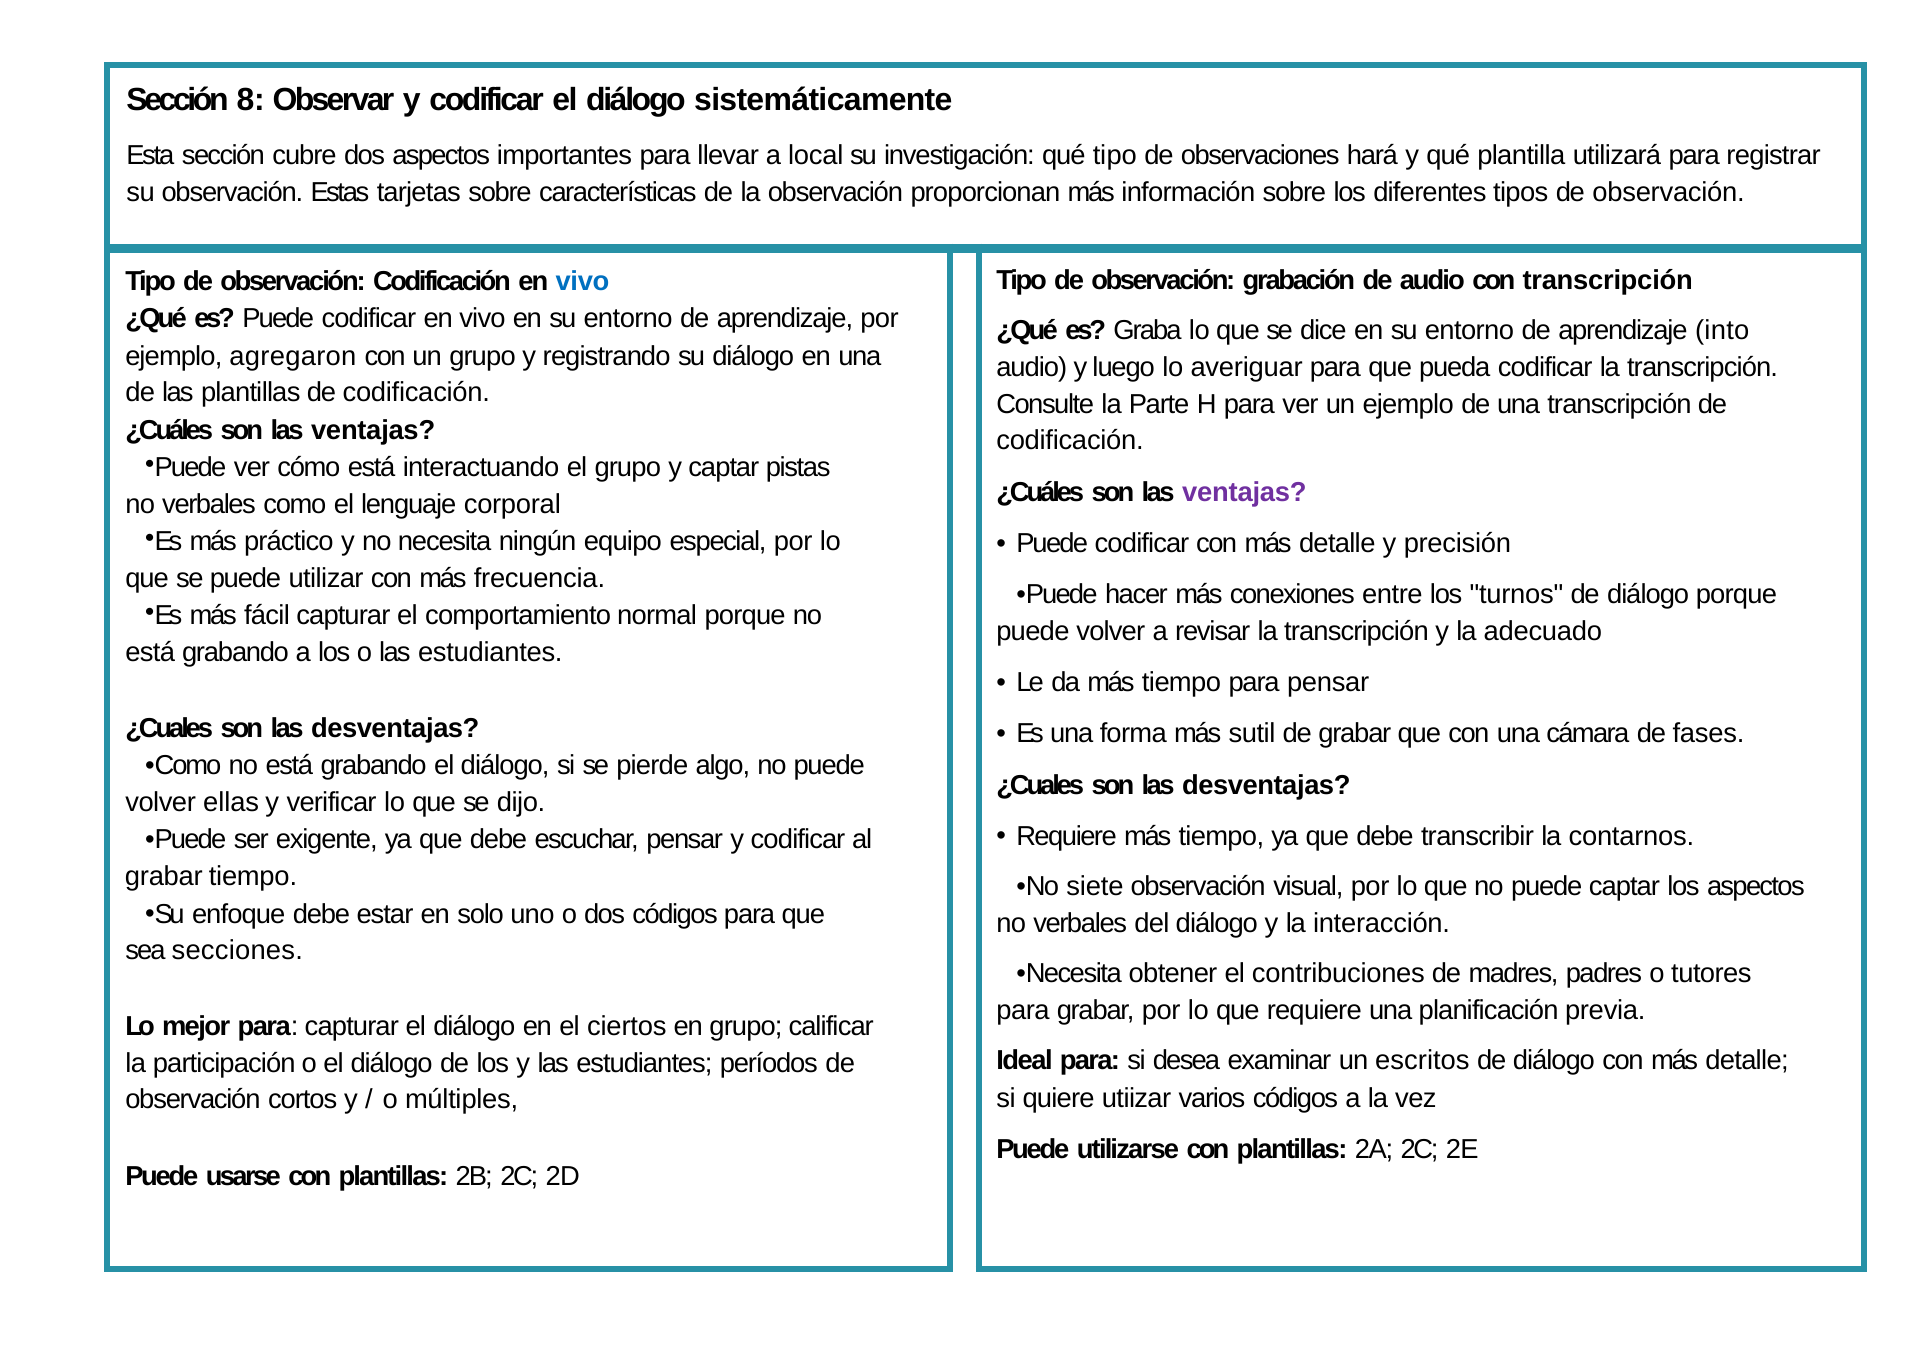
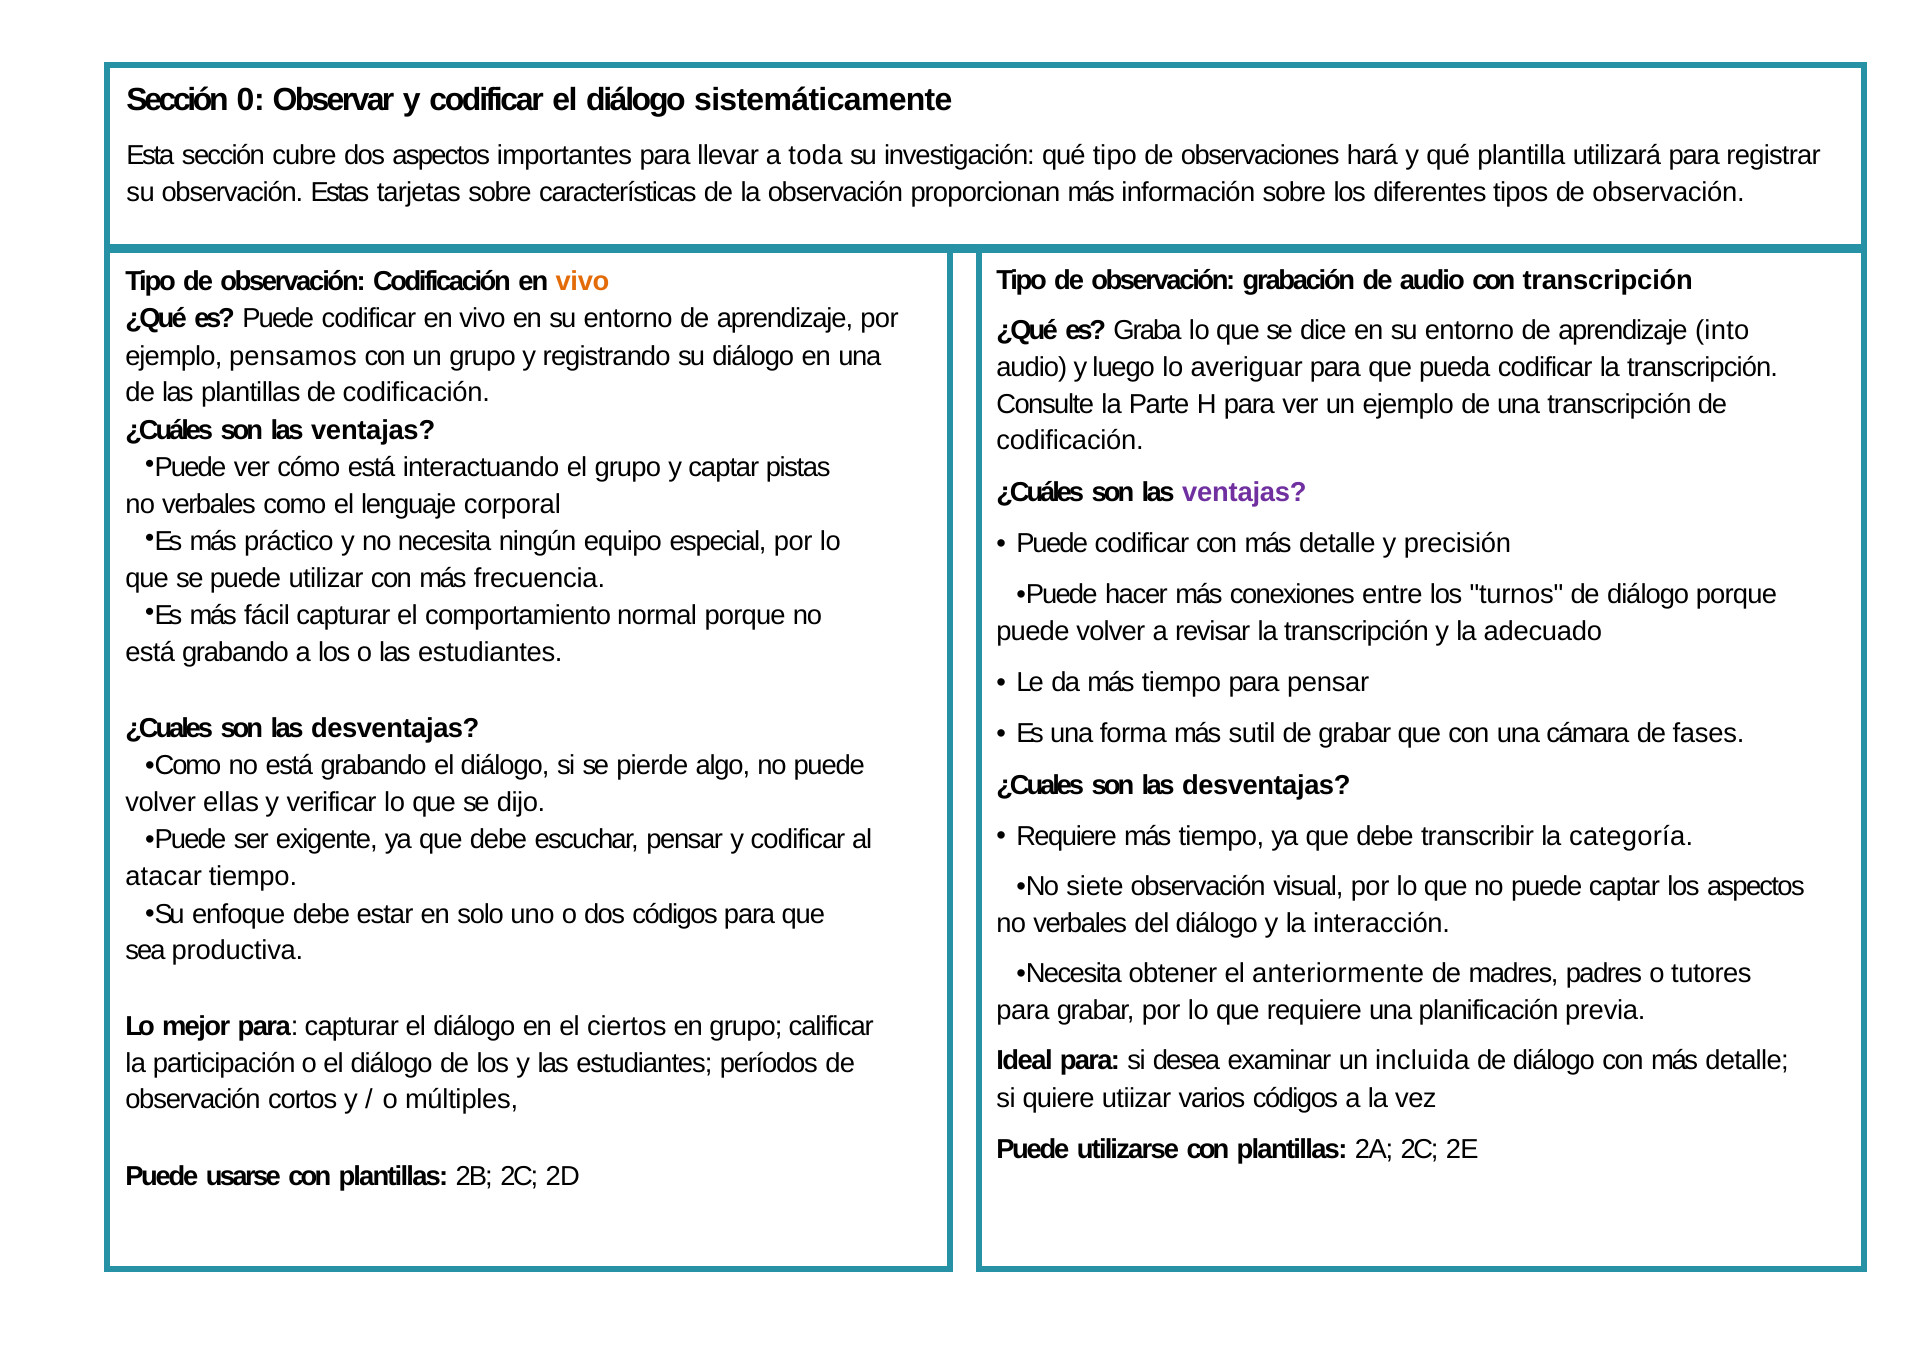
8: 8 -> 0 (251, 100)
local: local -> toda (815, 155)
vivo colour: blue -> orange (582, 281)
agregaron: agregaron -> pensamos (293, 356)
contarnos: contarnos -> categoría (1631, 836)
grabar: grabar -> atacar (164, 876)
secciones: secciones -> productiva (237, 950)
contribuciones: contribuciones -> anteriormente (1338, 973)
escritos: escritos -> incluida (1422, 1060)
